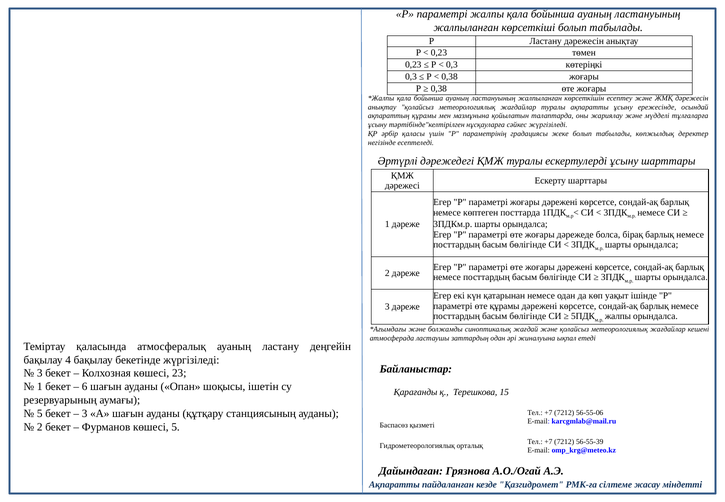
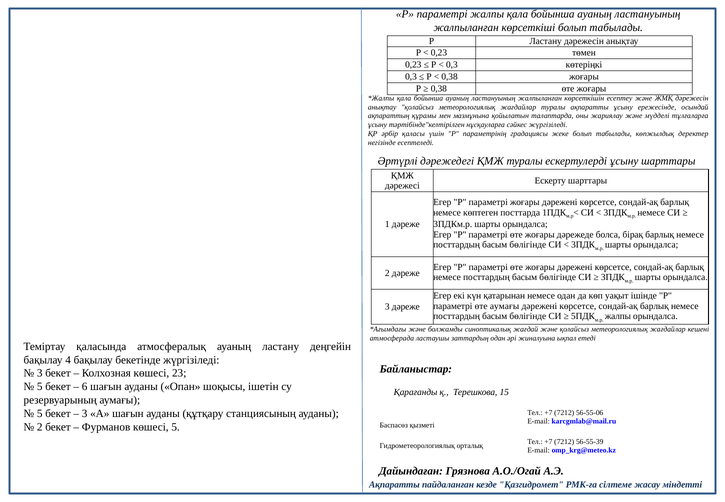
өте құрамы: құрамы -> аумағы (505, 306)
1: 1 -> 5 (40, 387)
